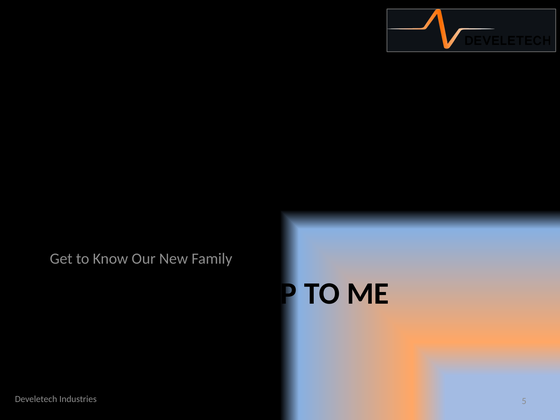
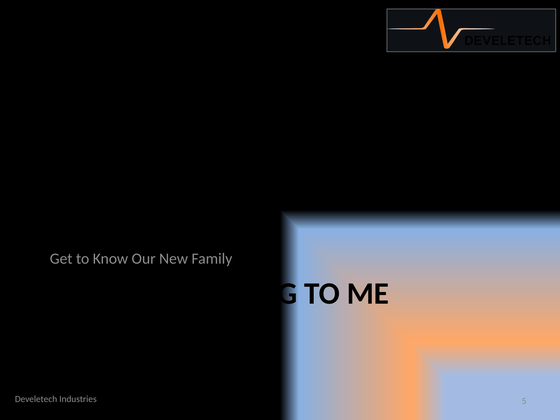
LINEUP: LINEUP -> SPRING (249, 294)
